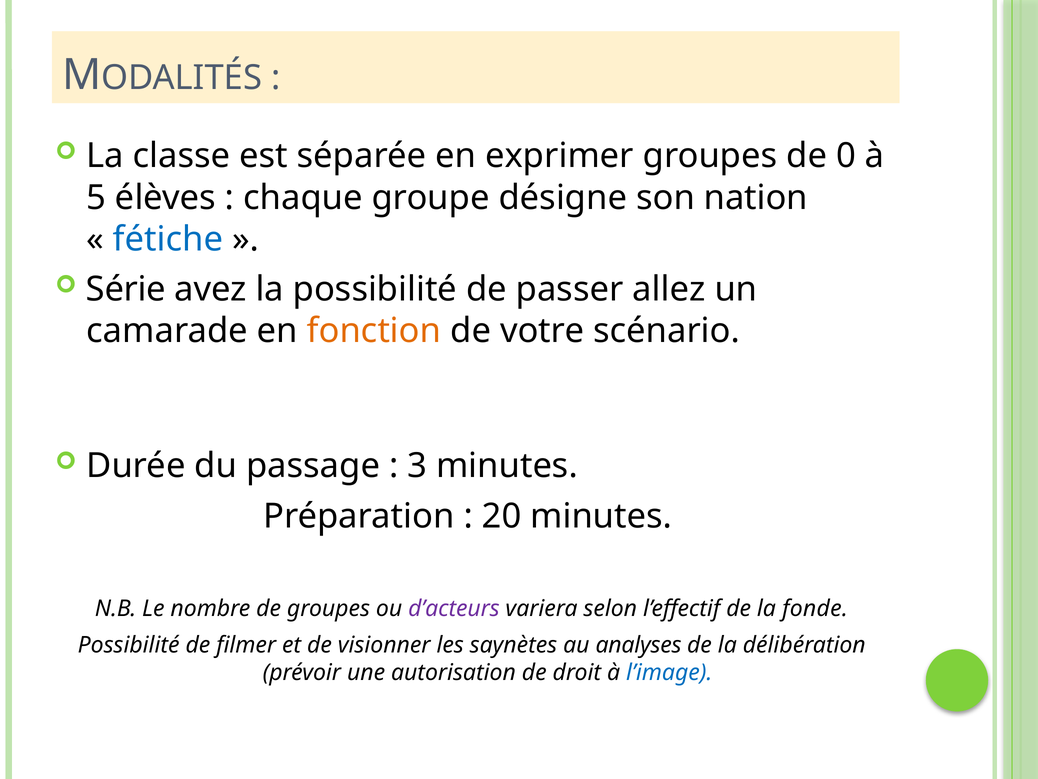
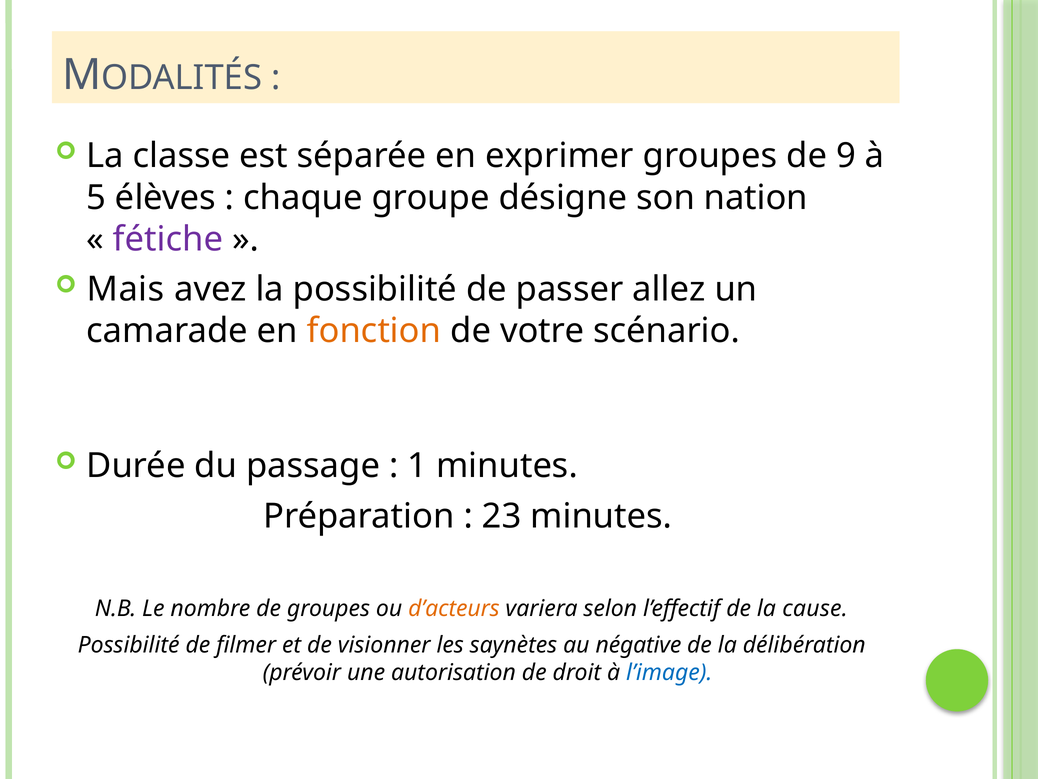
0: 0 -> 9 (846, 156)
fétiche colour: blue -> purple (168, 239)
Série: Série -> Mais (126, 289)
3: 3 -> 1 (417, 466)
20: 20 -> 23 (502, 516)
d’acteurs colour: purple -> orange (454, 608)
fonde: fonde -> cause (815, 608)
analyses: analyses -> négative (639, 645)
